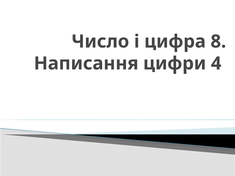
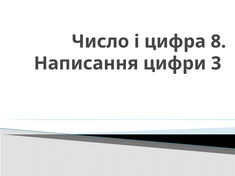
4: 4 -> 3 (216, 64)
